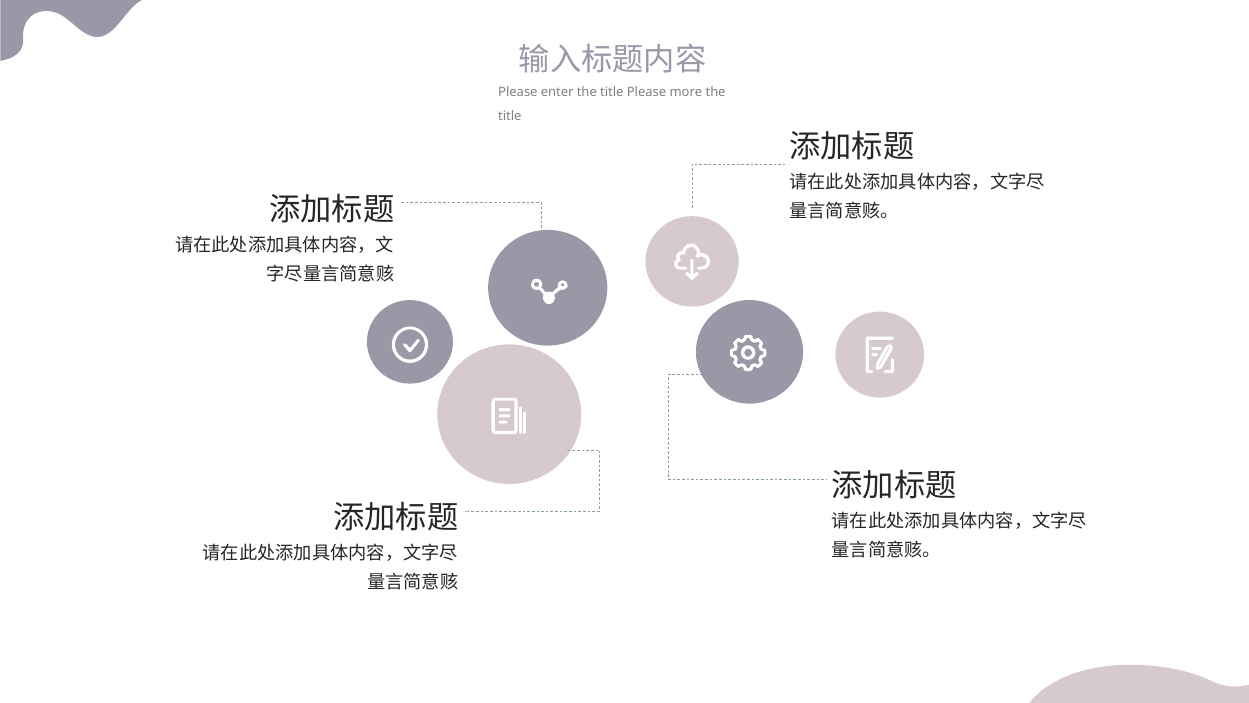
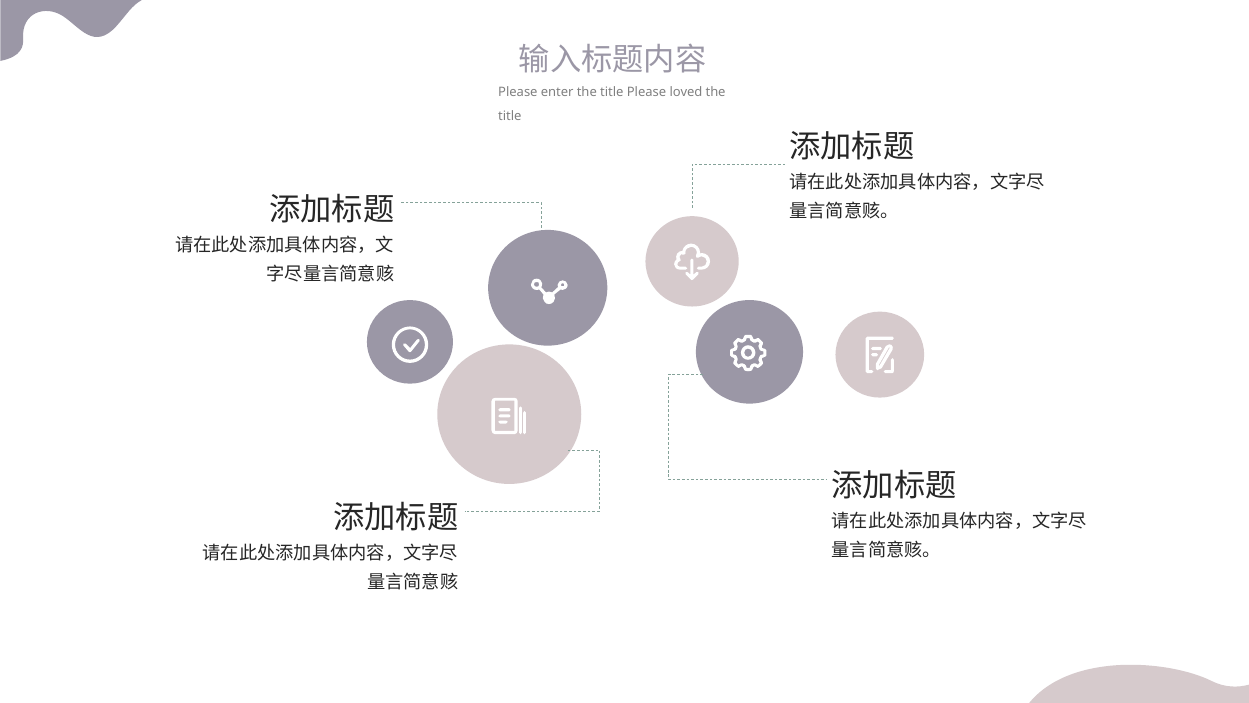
more: more -> loved (686, 93)
